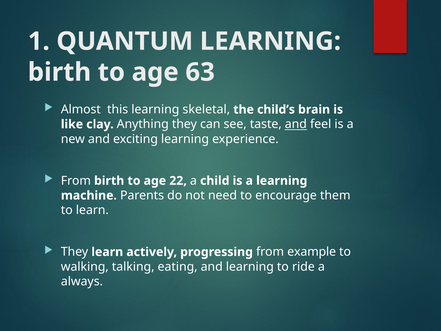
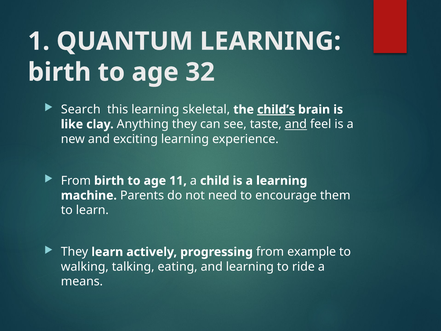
63: 63 -> 32 (200, 72)
Almost: Almost -> Search (81, 109)
child’s underline: none -> present (276, 109)
22: 22 -> 11 (178, 181)
always: always -> means (82, 281)
